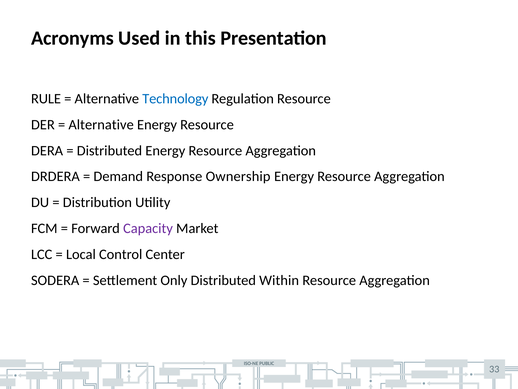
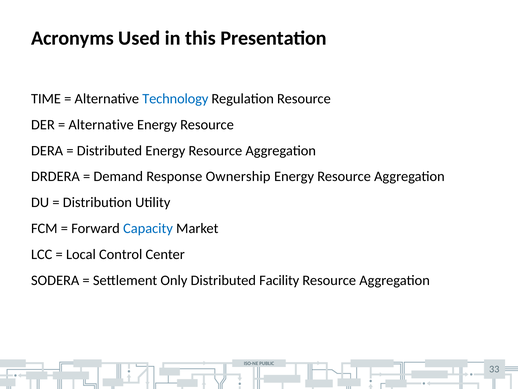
RULE: RULE -> TIME (46, 99)
Capacity colour: purple -> blue (148, 228)
Within: Within -> Facility (279, 280)
